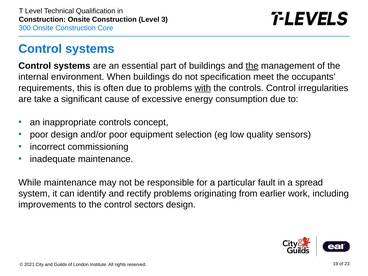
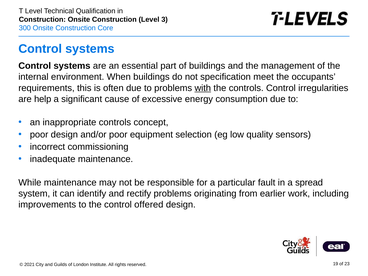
the underline: present -> none (252, 66)
are take: take -> help (43, 99)
sectors: sectors -> offered (149, 205)
